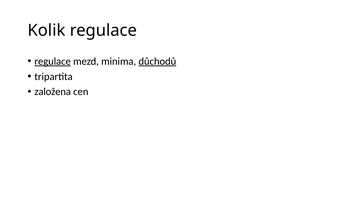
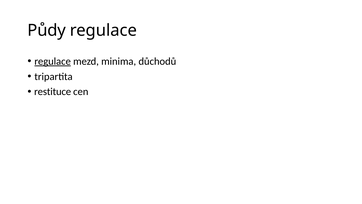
Kolik: Kolik -> Půdy (47, 30)
důchodů underline: present -> none (157, 61)
založena: založena -> restituce (53, 92)
